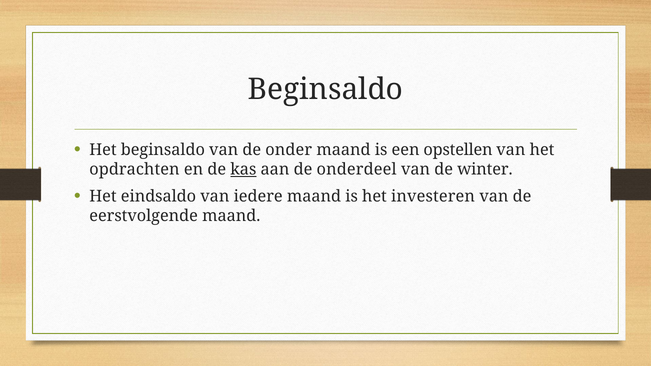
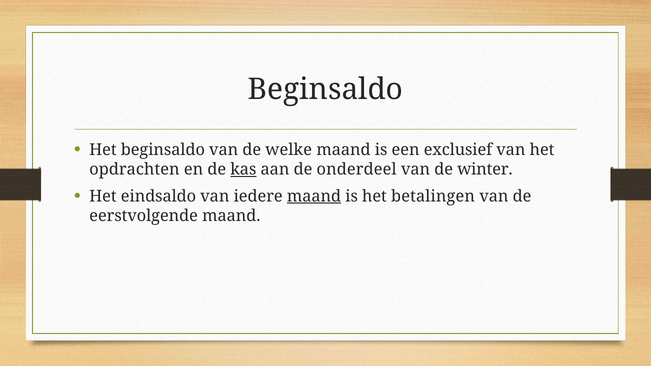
onder: onder -> welke (289, 150)
opstellen: opstellen -> exclusief (458, 150)
maand underline: none -> present (314, 196)
investeren: investeren -> betalingen (433, 196)
